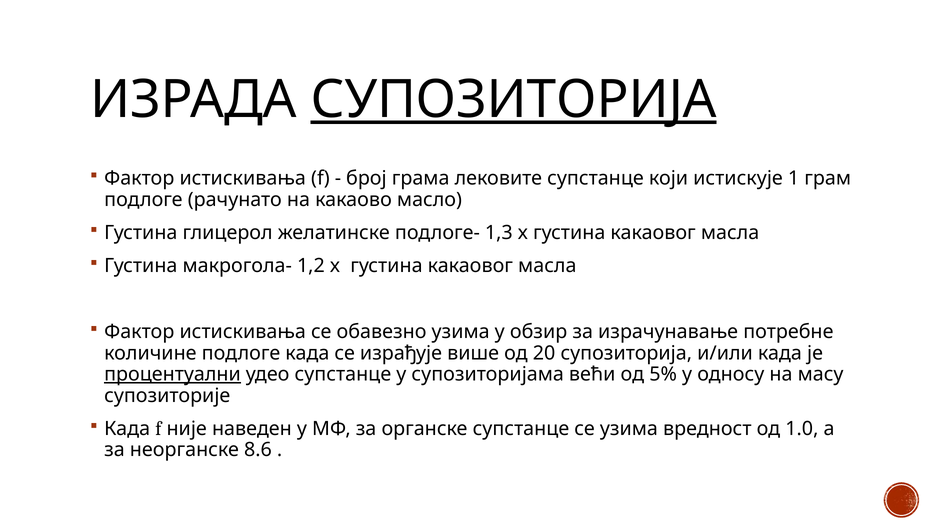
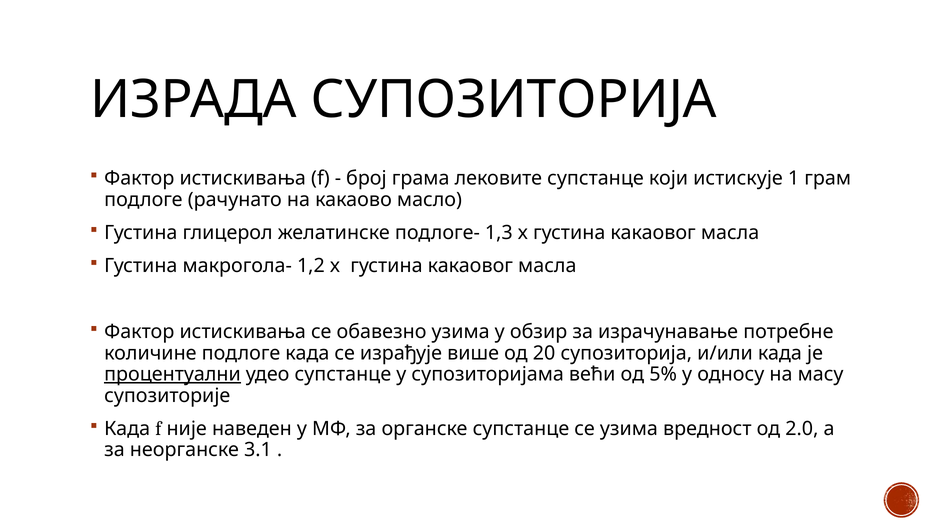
СУПОЗИТОРИЈА underline: present -> none (514, 100)
1.0: 1.0 -> 2.0 (802, 429)
8.6: 8.6 -> 3.1 (258, 450)
